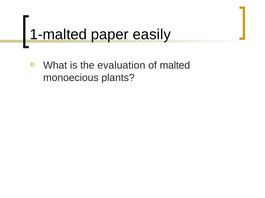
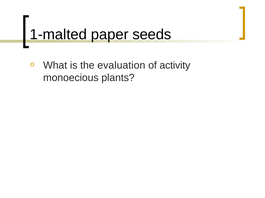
easily: easily -> seeds (152, 35)
malted: malted -> activity (175, 66)
